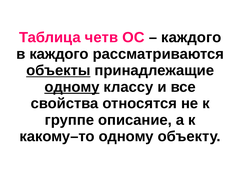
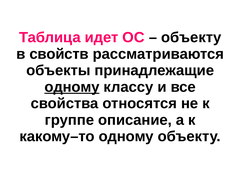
четв: четв -> идет (102, 38)
каждого: каждого -> объекту (191, 38)
в каждого: каждого -> свойств (59, 54)
объекты underline: present -> none (58, 71)
